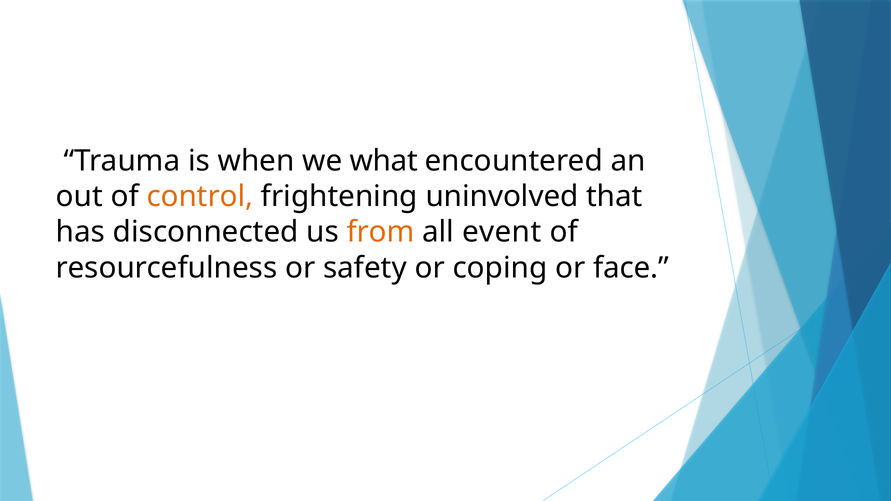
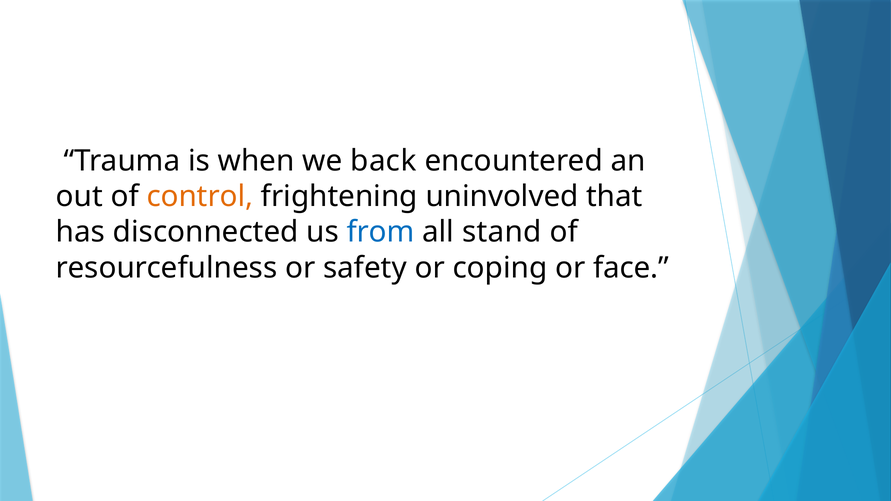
what: what -> back (383, 161)
from colour: orange -> blue (381, 232)
event: event -> stand (502, 232)
